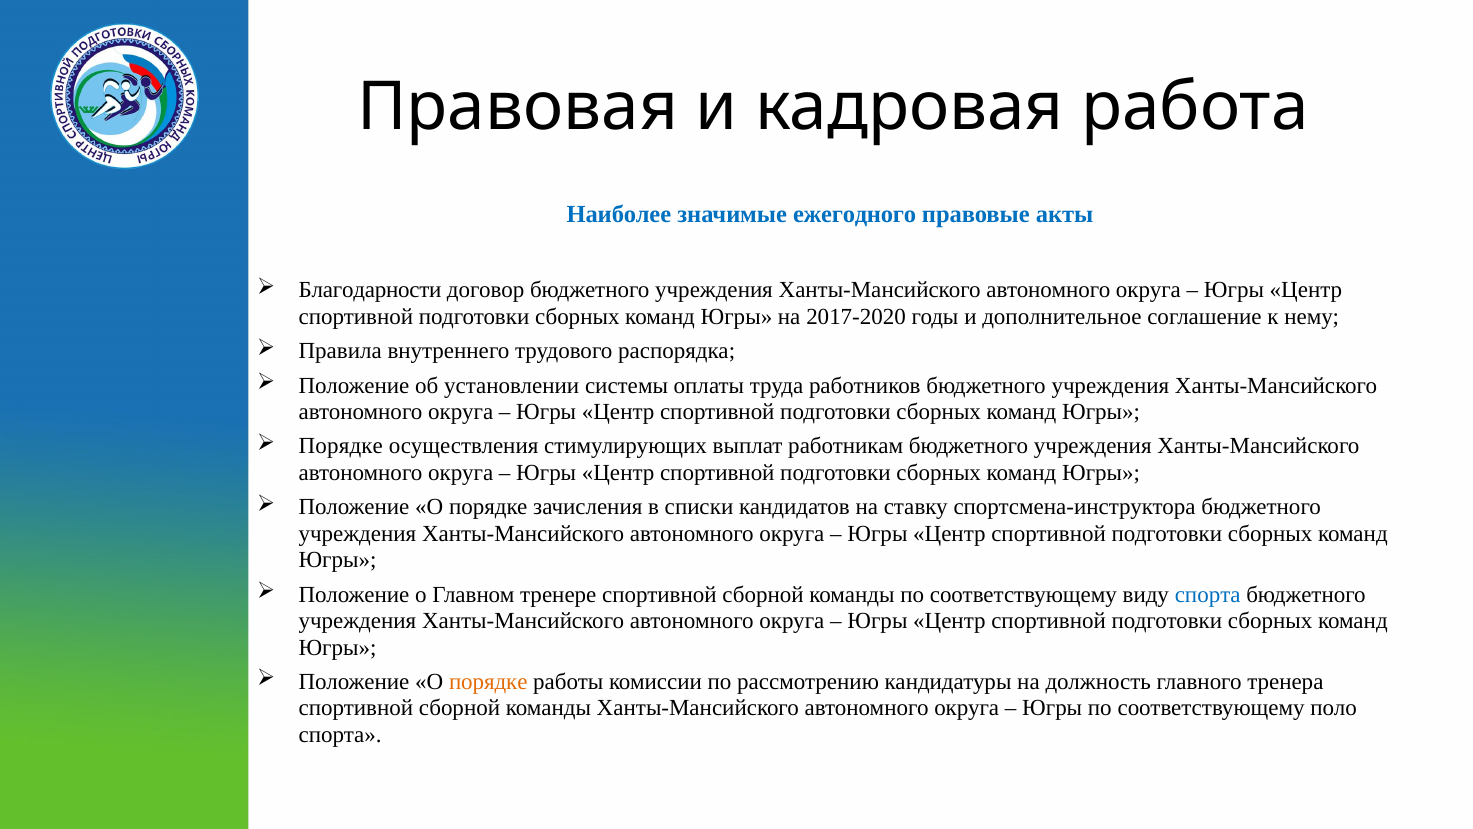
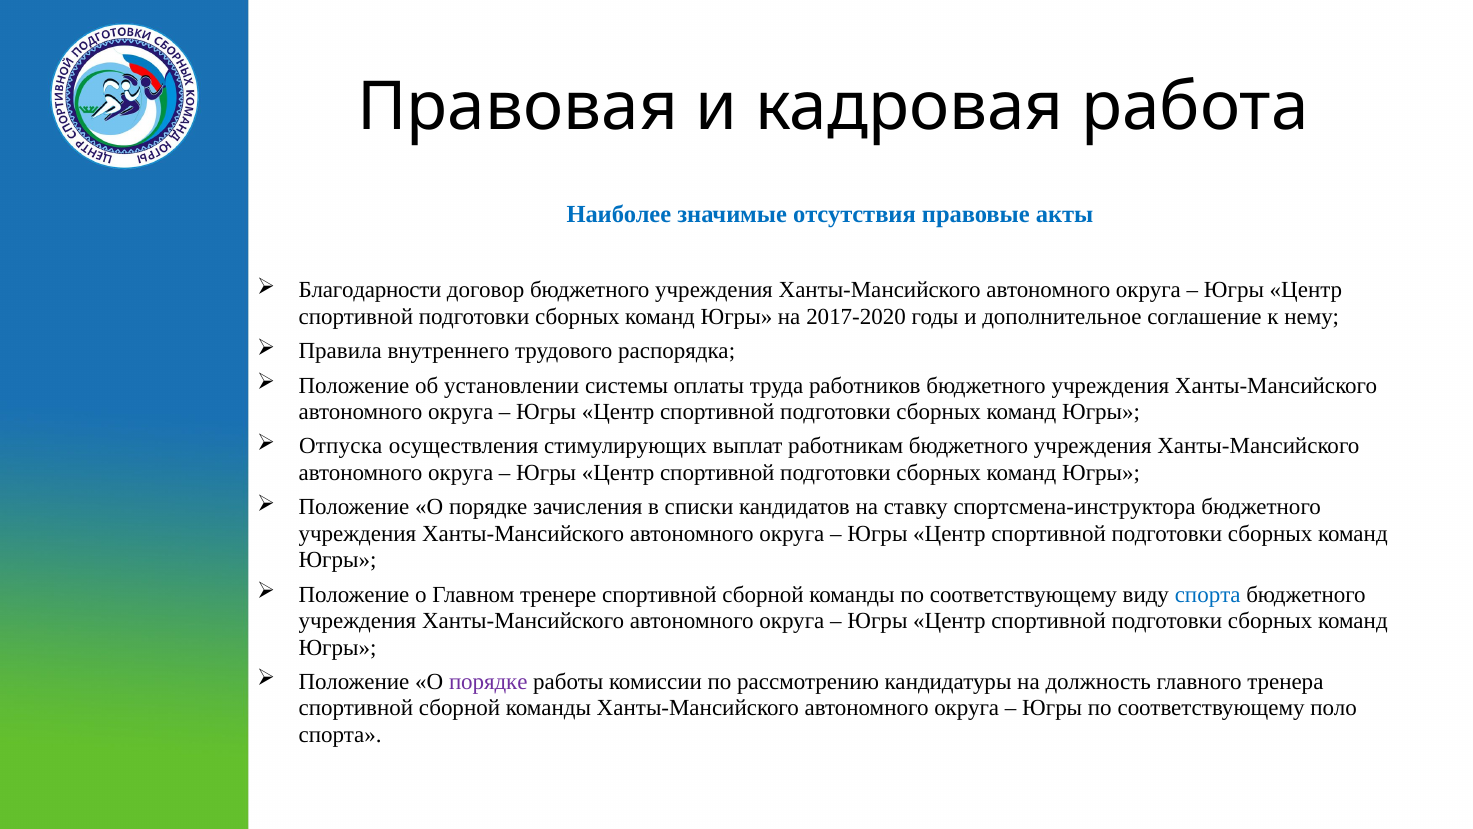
ежегодного: ежегодного -> отсутствия (854, 214)
Порядке: Порядке -> Отпуска (341, 446)
порядке colour: orange -> purple (488, 681)
